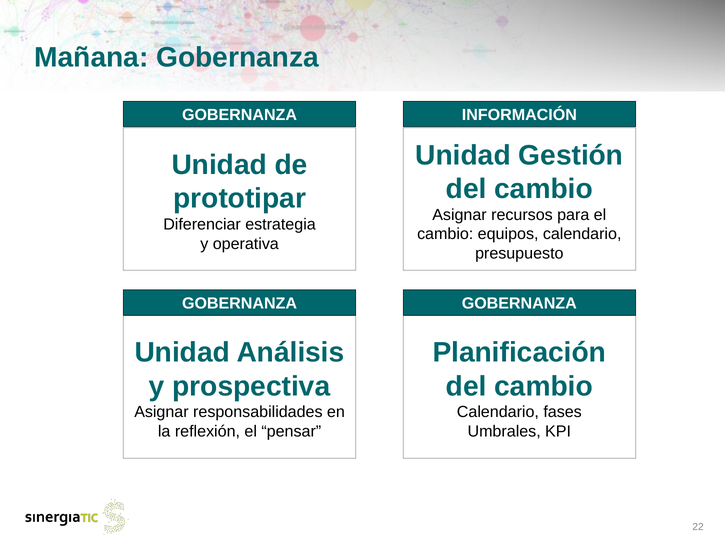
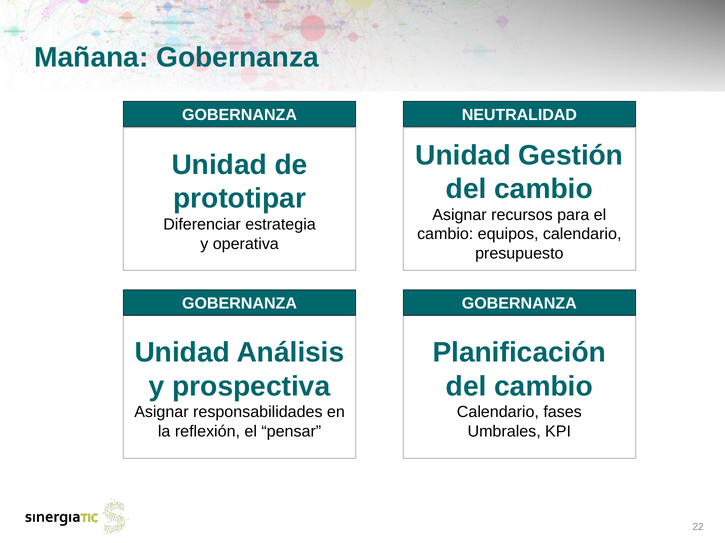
INFORMACIÓN: INFORMACIÓN -> NEUTRALIDAD (519, 115)
